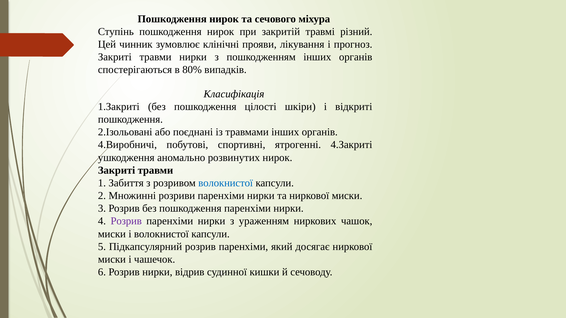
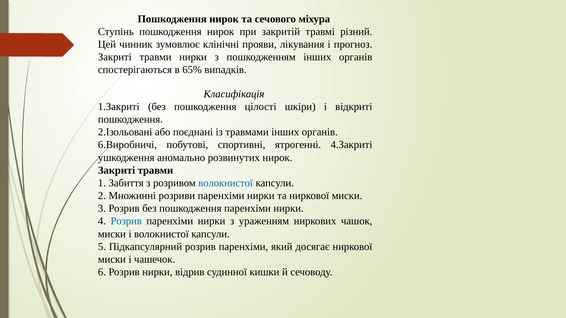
80%: 80% -> 65% (192, 70)
4.Виробничі: 4.Виробничі -> 6.Виробничі (127, 145)
Розрив colour: purple -> blue (126, 221)
